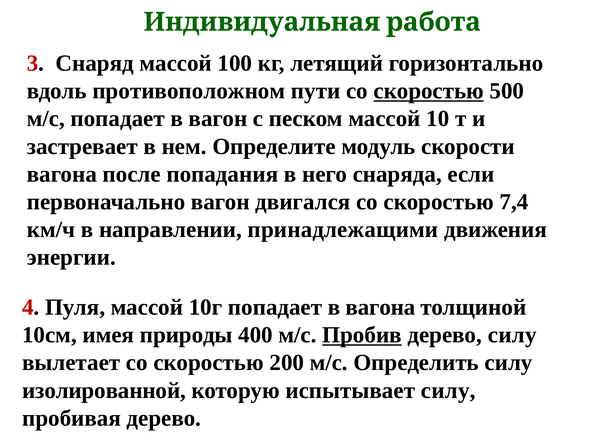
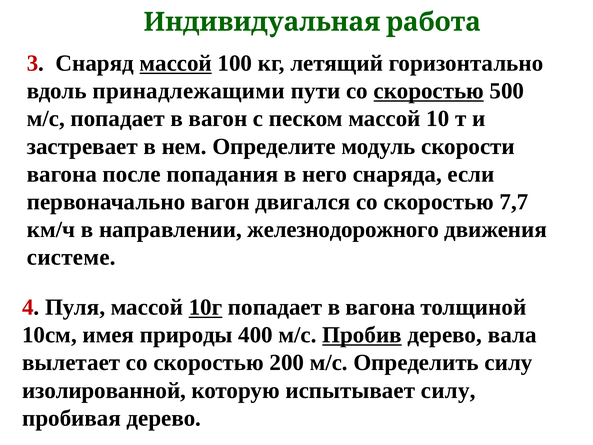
массой underline: none -> present (176, 63)
противоположном: противоположном -> принадлежащими (189, 91)
7,4: 7,4 -> 7,7 (514, 202)
принадлежащими: принадлежащими -> железнодорожного (343, 229)
энергии: энергии -> системе (71, 257)
10г underline: none -> present (206, 307)
дерево силу: силу -> вала (512, 335)
